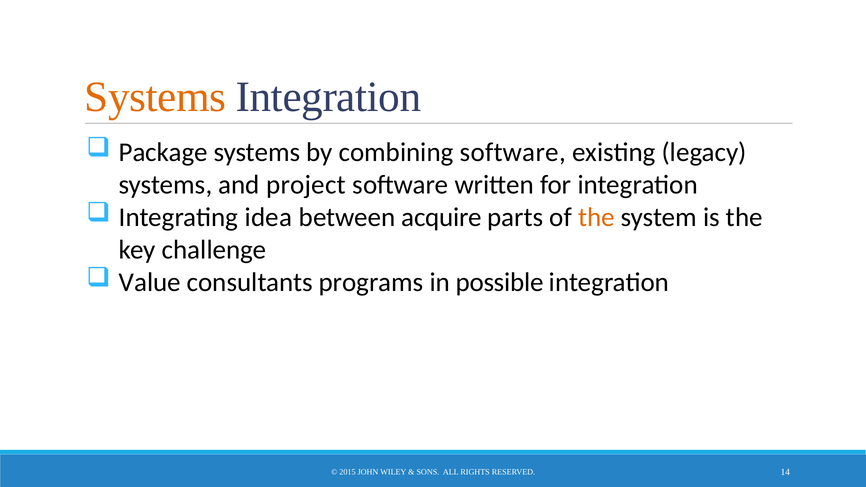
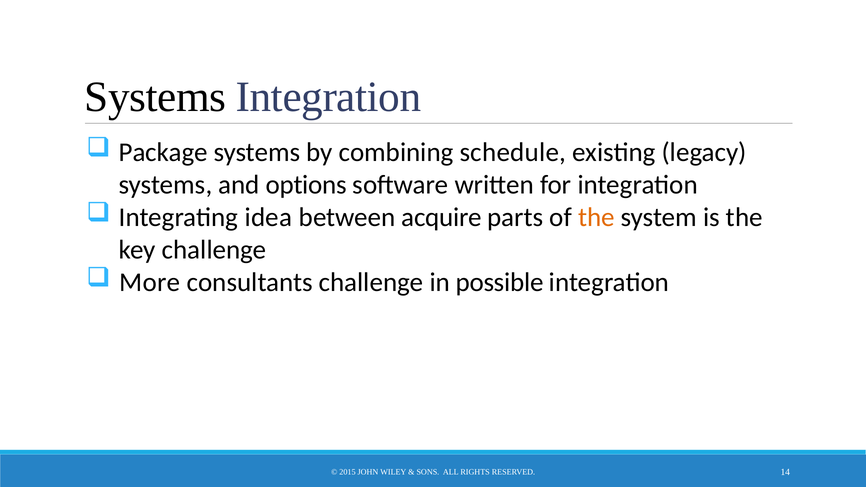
Systems colour: orange -> black (155, 97)
combining software: software -> schedule (513, 152)
project: project -> options (306, 185)
Value: Value -> More (150, 282)
consultants programs: programs -> challenge (371, 282)
